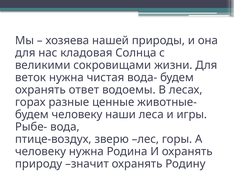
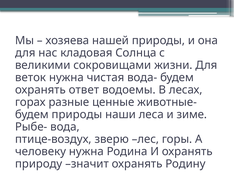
будем человеку: человеку -> природы (77, 114)
игры: игры -> зиме (192, 114)
